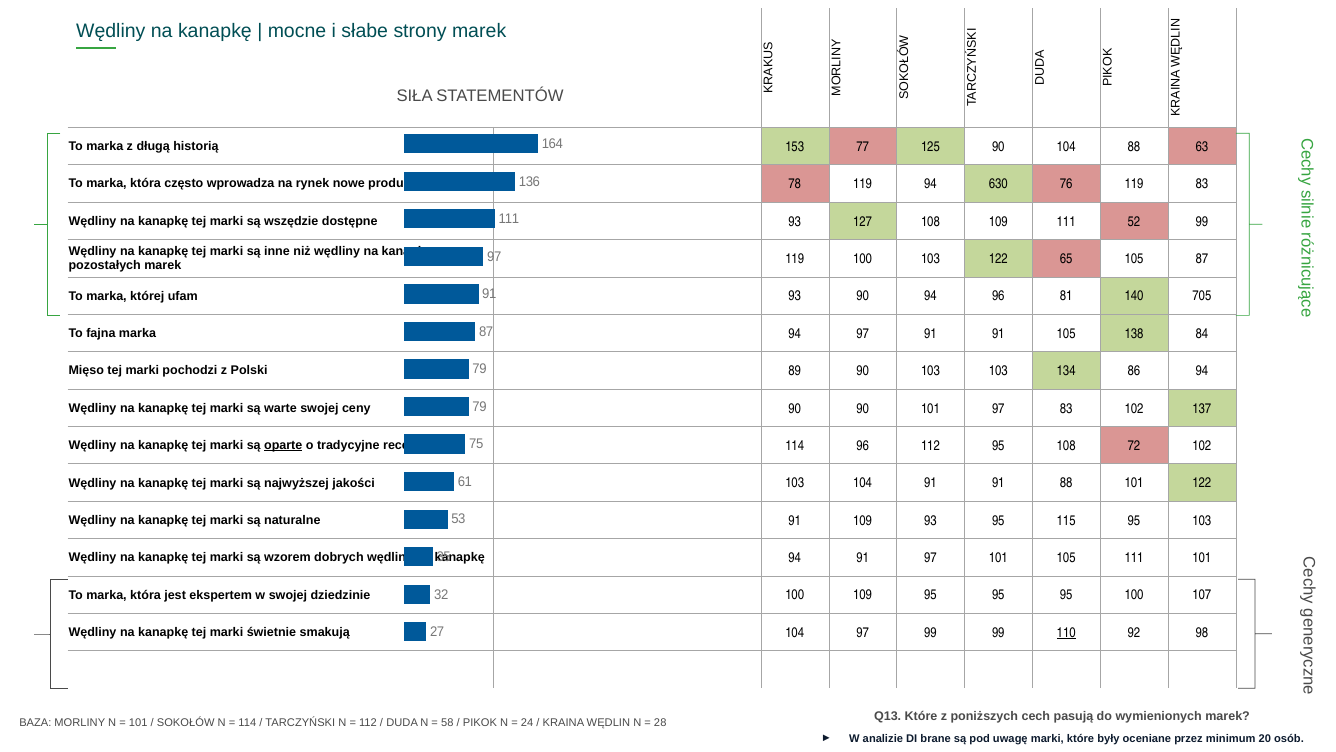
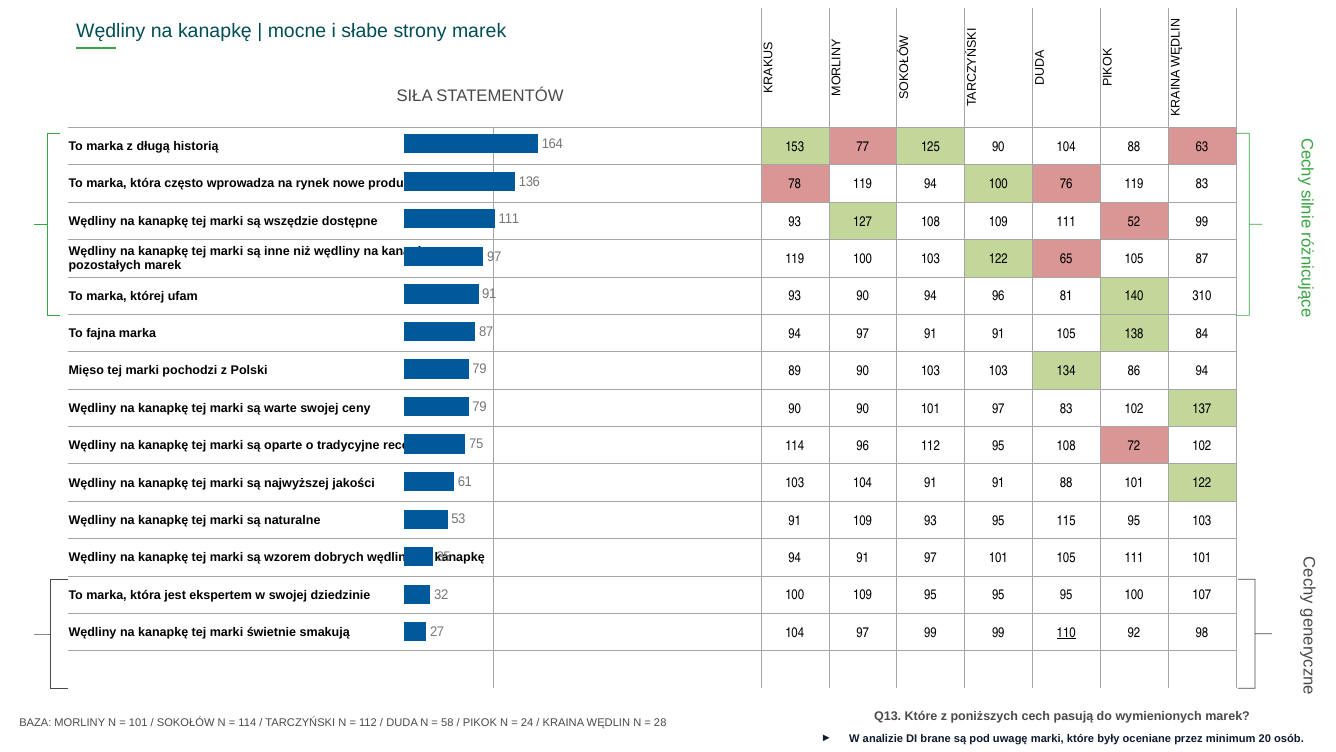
94 630: 630 -> 100 (998, 184)
705: 705 -> 310 (1202, 296)
oparte underline: present -> none (283, 445)
